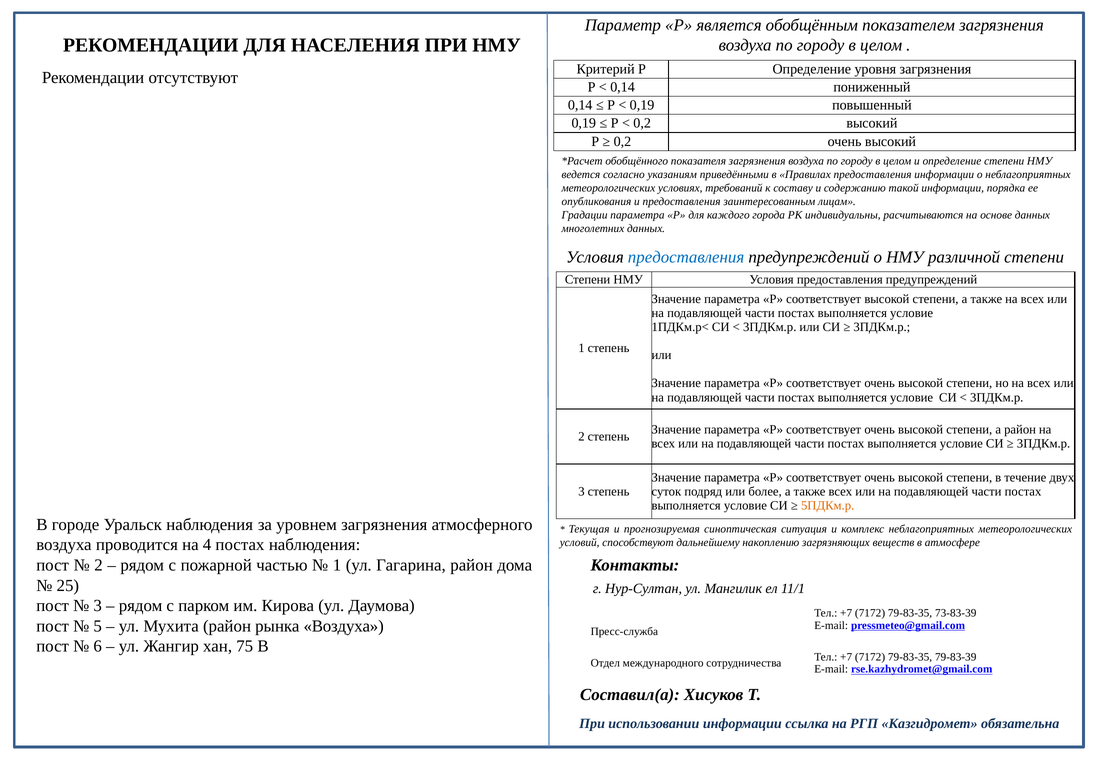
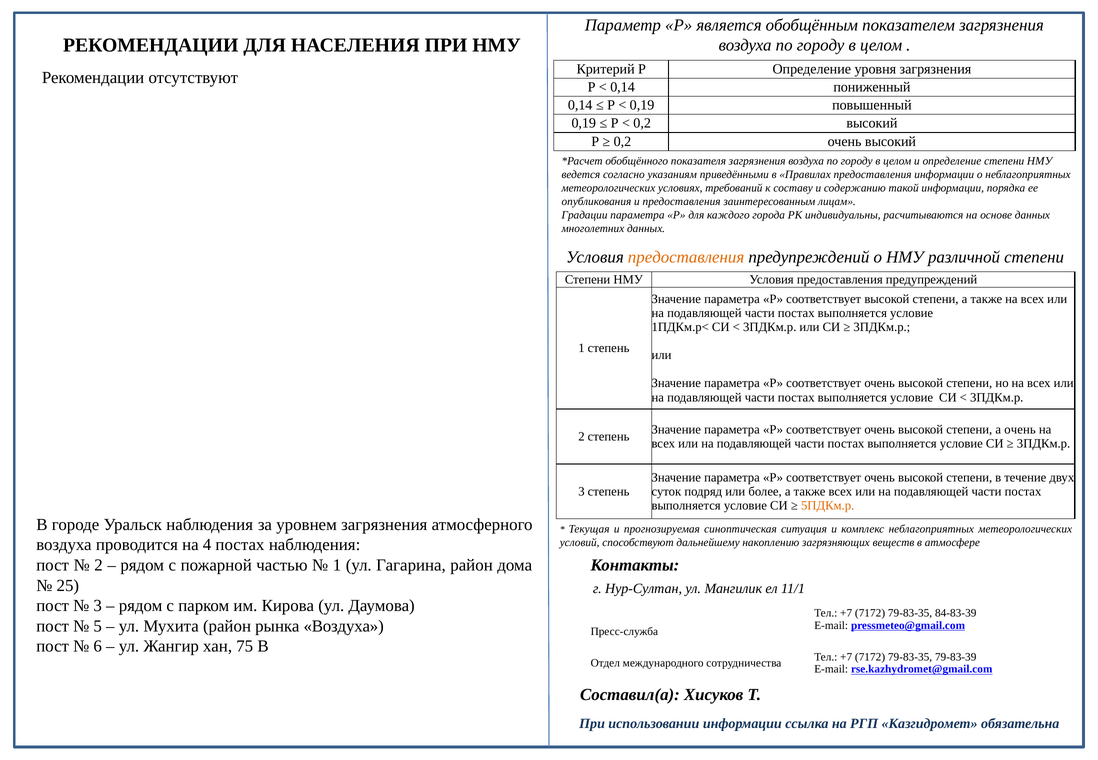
предоставления colour: blue -> orange (686, 257)
а район: район -> очень (1020, 430)
73-83-39: 73-83-39 -> 84-83-39 (956, 613)
